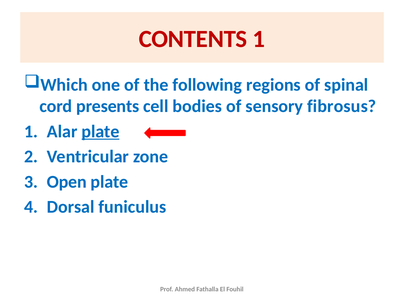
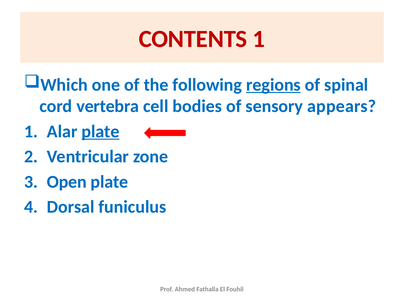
regions underline: none -> present (273, 85)
presents: presents -> vertebra (108, 106)
fibrosus: fibrosus -> appears (342, 106)
